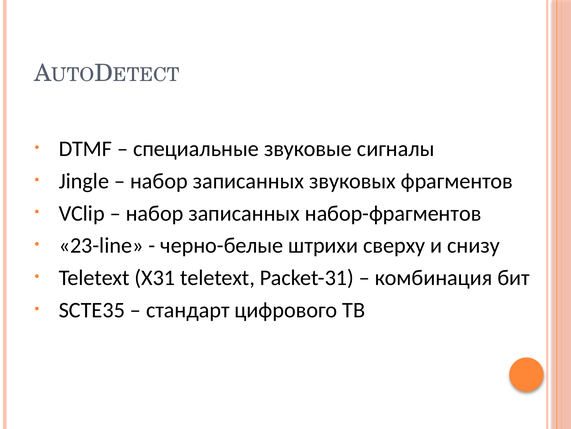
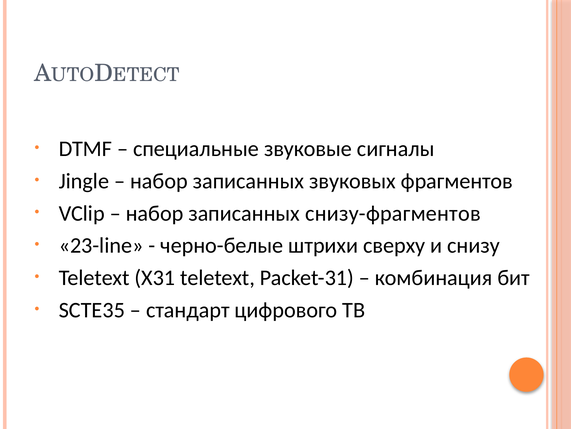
набор-фрагментов: набор-фрагментов -> снизу-фрагментов (393, 213)
